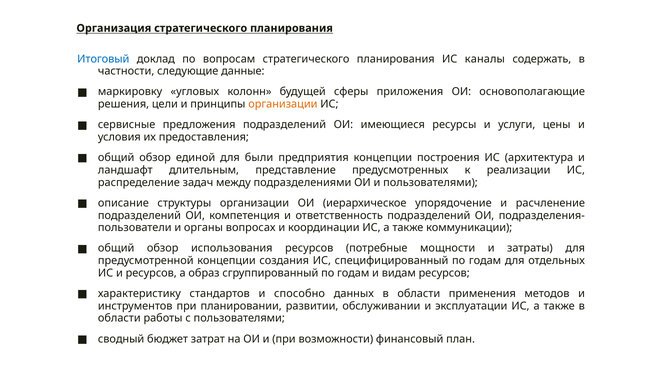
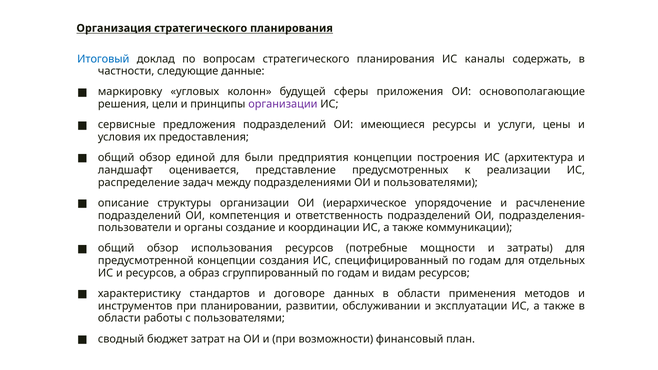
организации colour: orange -> purple (283, 104)
длительным: длительным -> оценивается (204, 170)
вопросах: вопросах -> создание (251, 228)
способно: способно -> договоре (300, 294)
